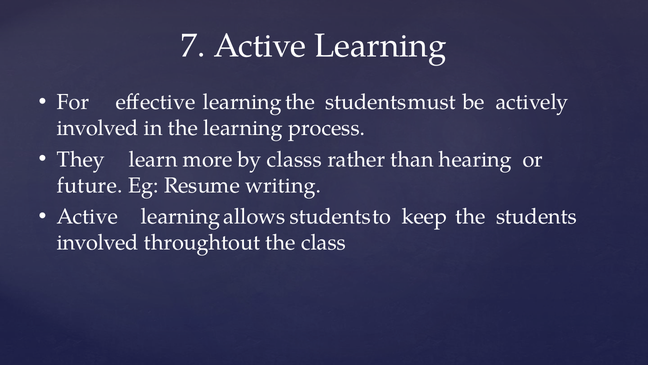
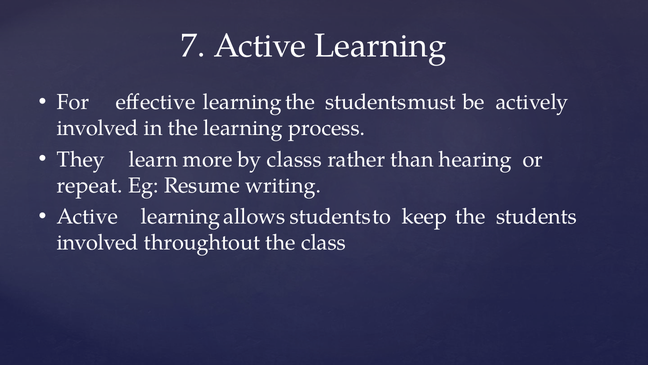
future: future -> repeat (90, 185)
